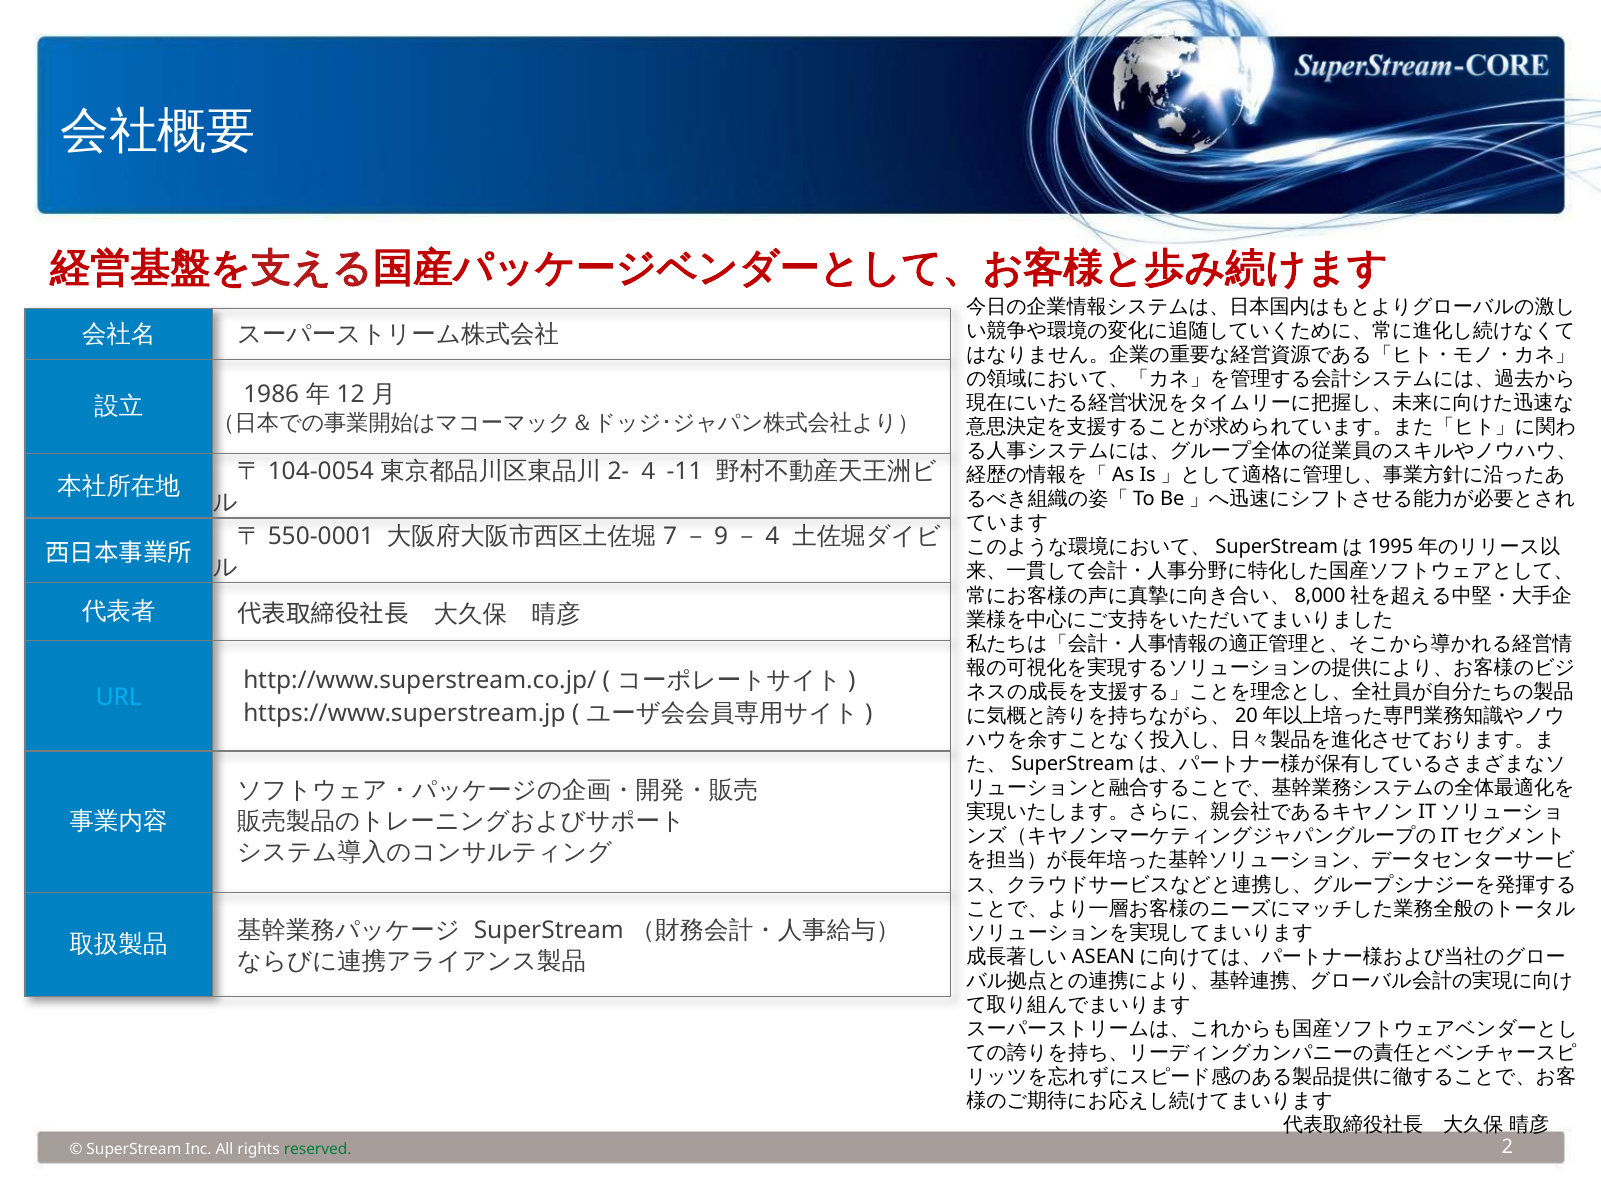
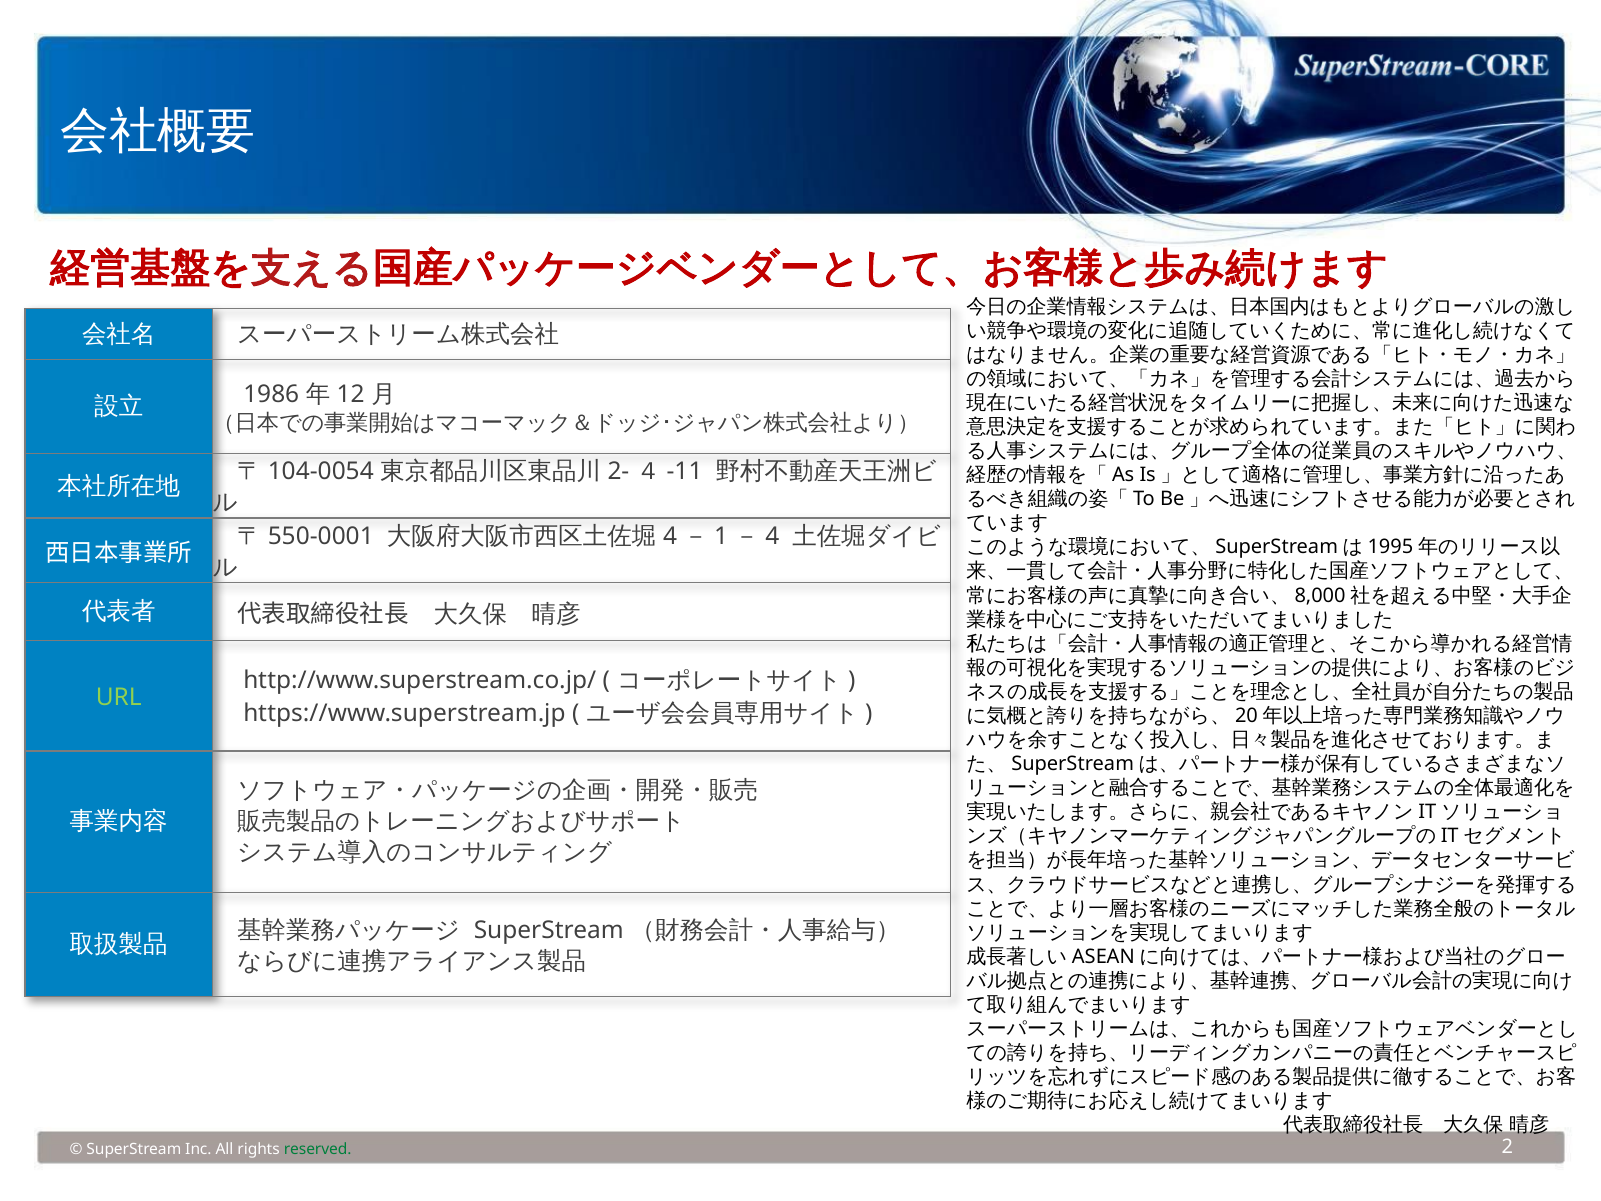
7: 7 -> 4 (670, 536)
9: 9 -> 1 (721, 536)
URL colour: light blue -> light green (119, 697)
